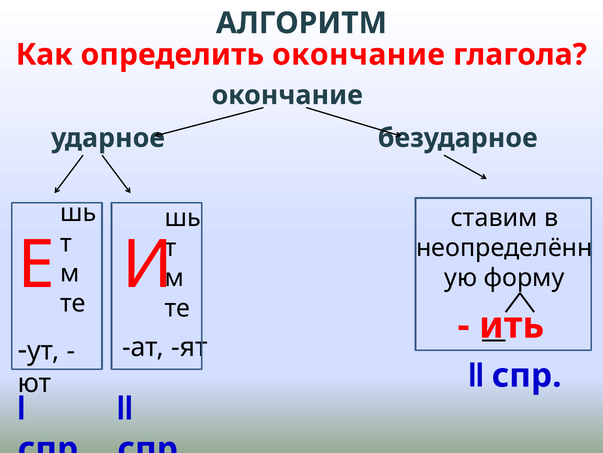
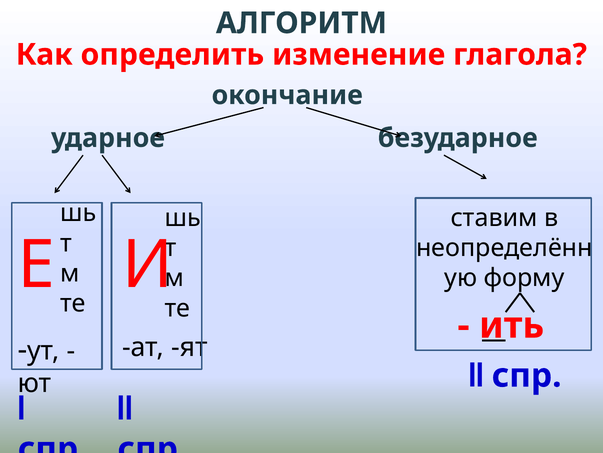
определить окончание: окончание -> изменение (359, 55)
